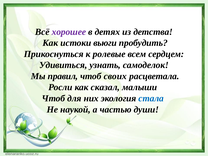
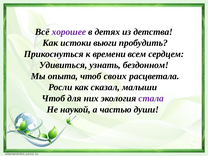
ролевые: ролевые -> времени (109, 54)
самоделок: самоделок -> бездонном (146, 65)
правил: правил -> опыта (63, 76)
стала colour: blue -> purple (151, 98)
